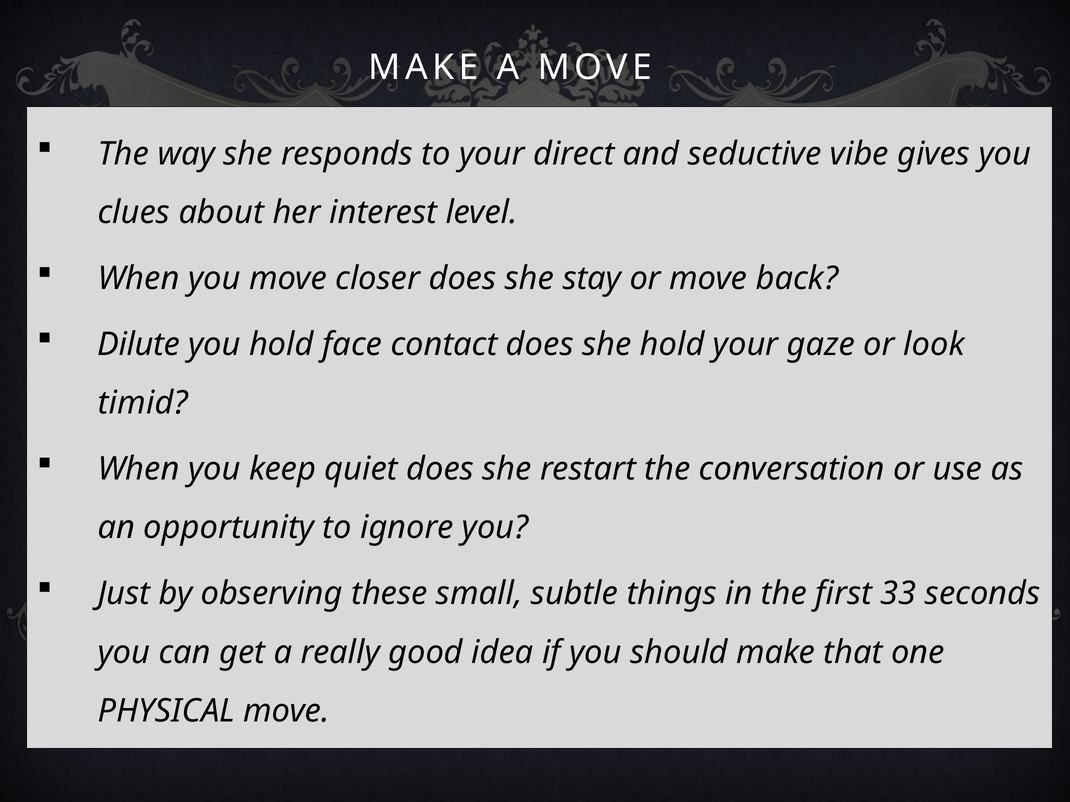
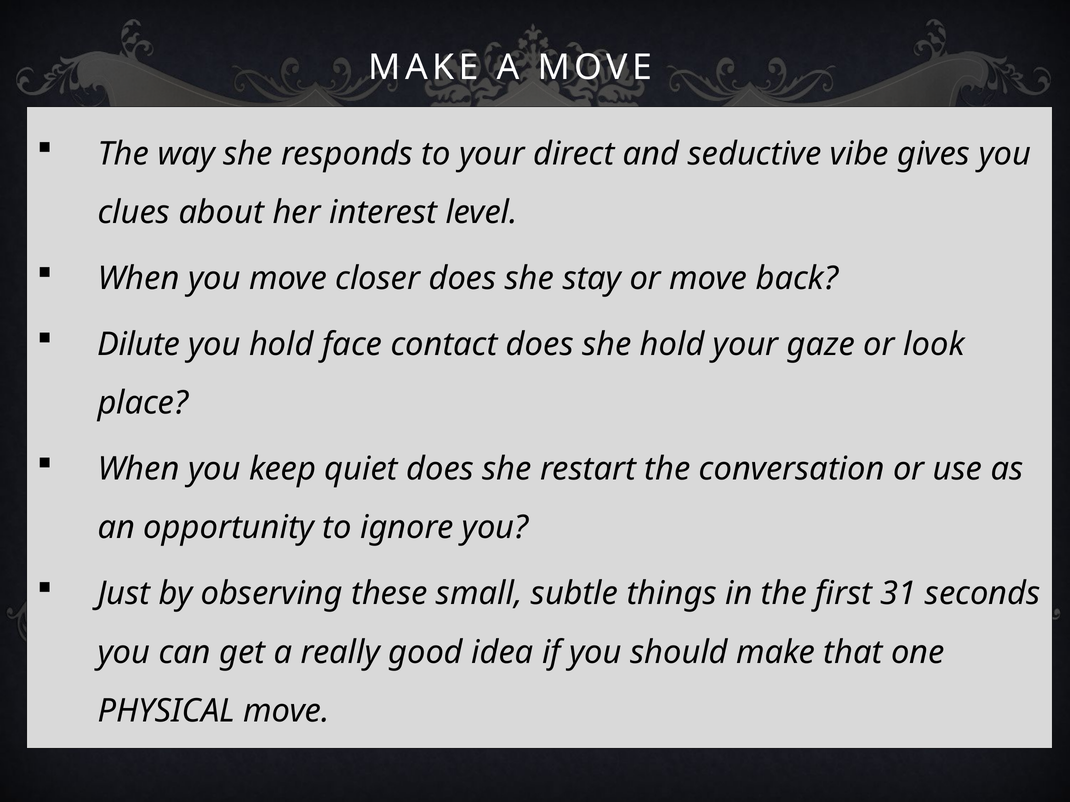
timid: timid -> place (143, 403)
33: 33 -> 31 (898, 594)
